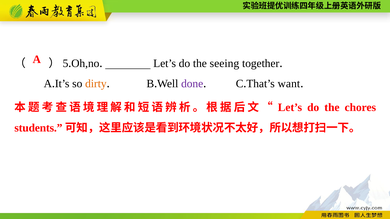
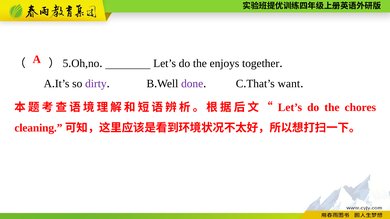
seeing: seeing -> enjoys (224, 63)
dirty colour: orange -> purple (96, 84)
students: students -> cleaning (38, 128)
